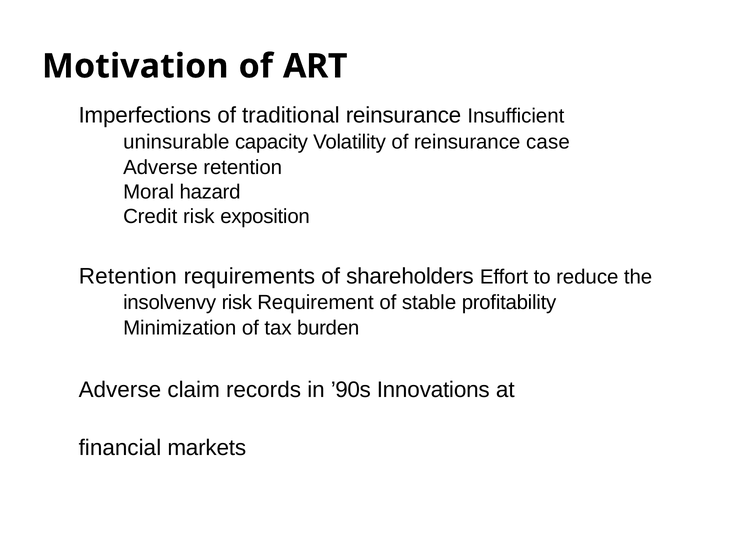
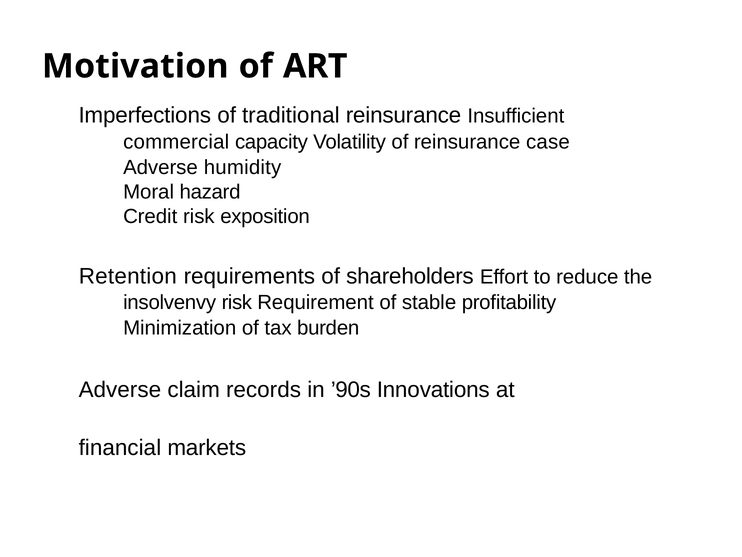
uninsurable: uninsurable -> commercial (176, 142)
Adverse retention: retention -> humidity (243, 167)
